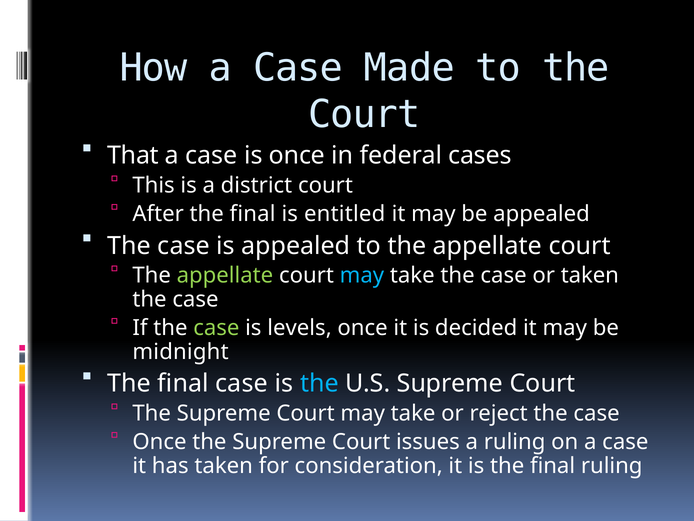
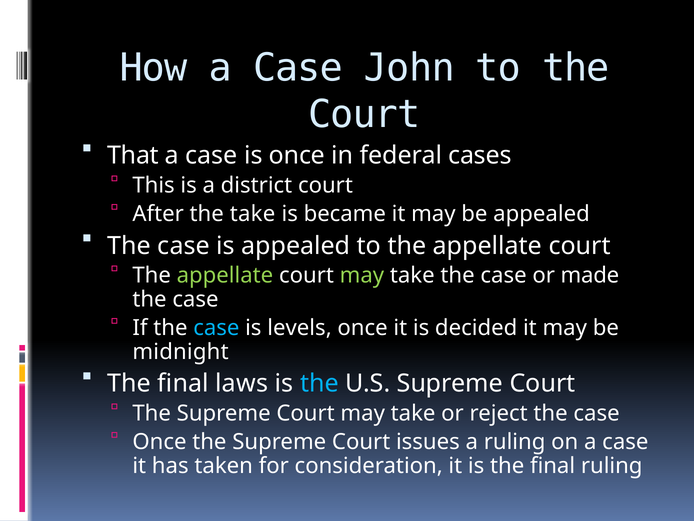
Made: Made -> John (409, 68)
After the final: final -> take (253, 214)
entitled: entitled -> became (345, 214)
may colour: light blue -> light green (362, 275)
or taken: taken -> made (590, 275)
case colour: light green -> light blue (216, 327)
final case: case -> laws (242, 383)
